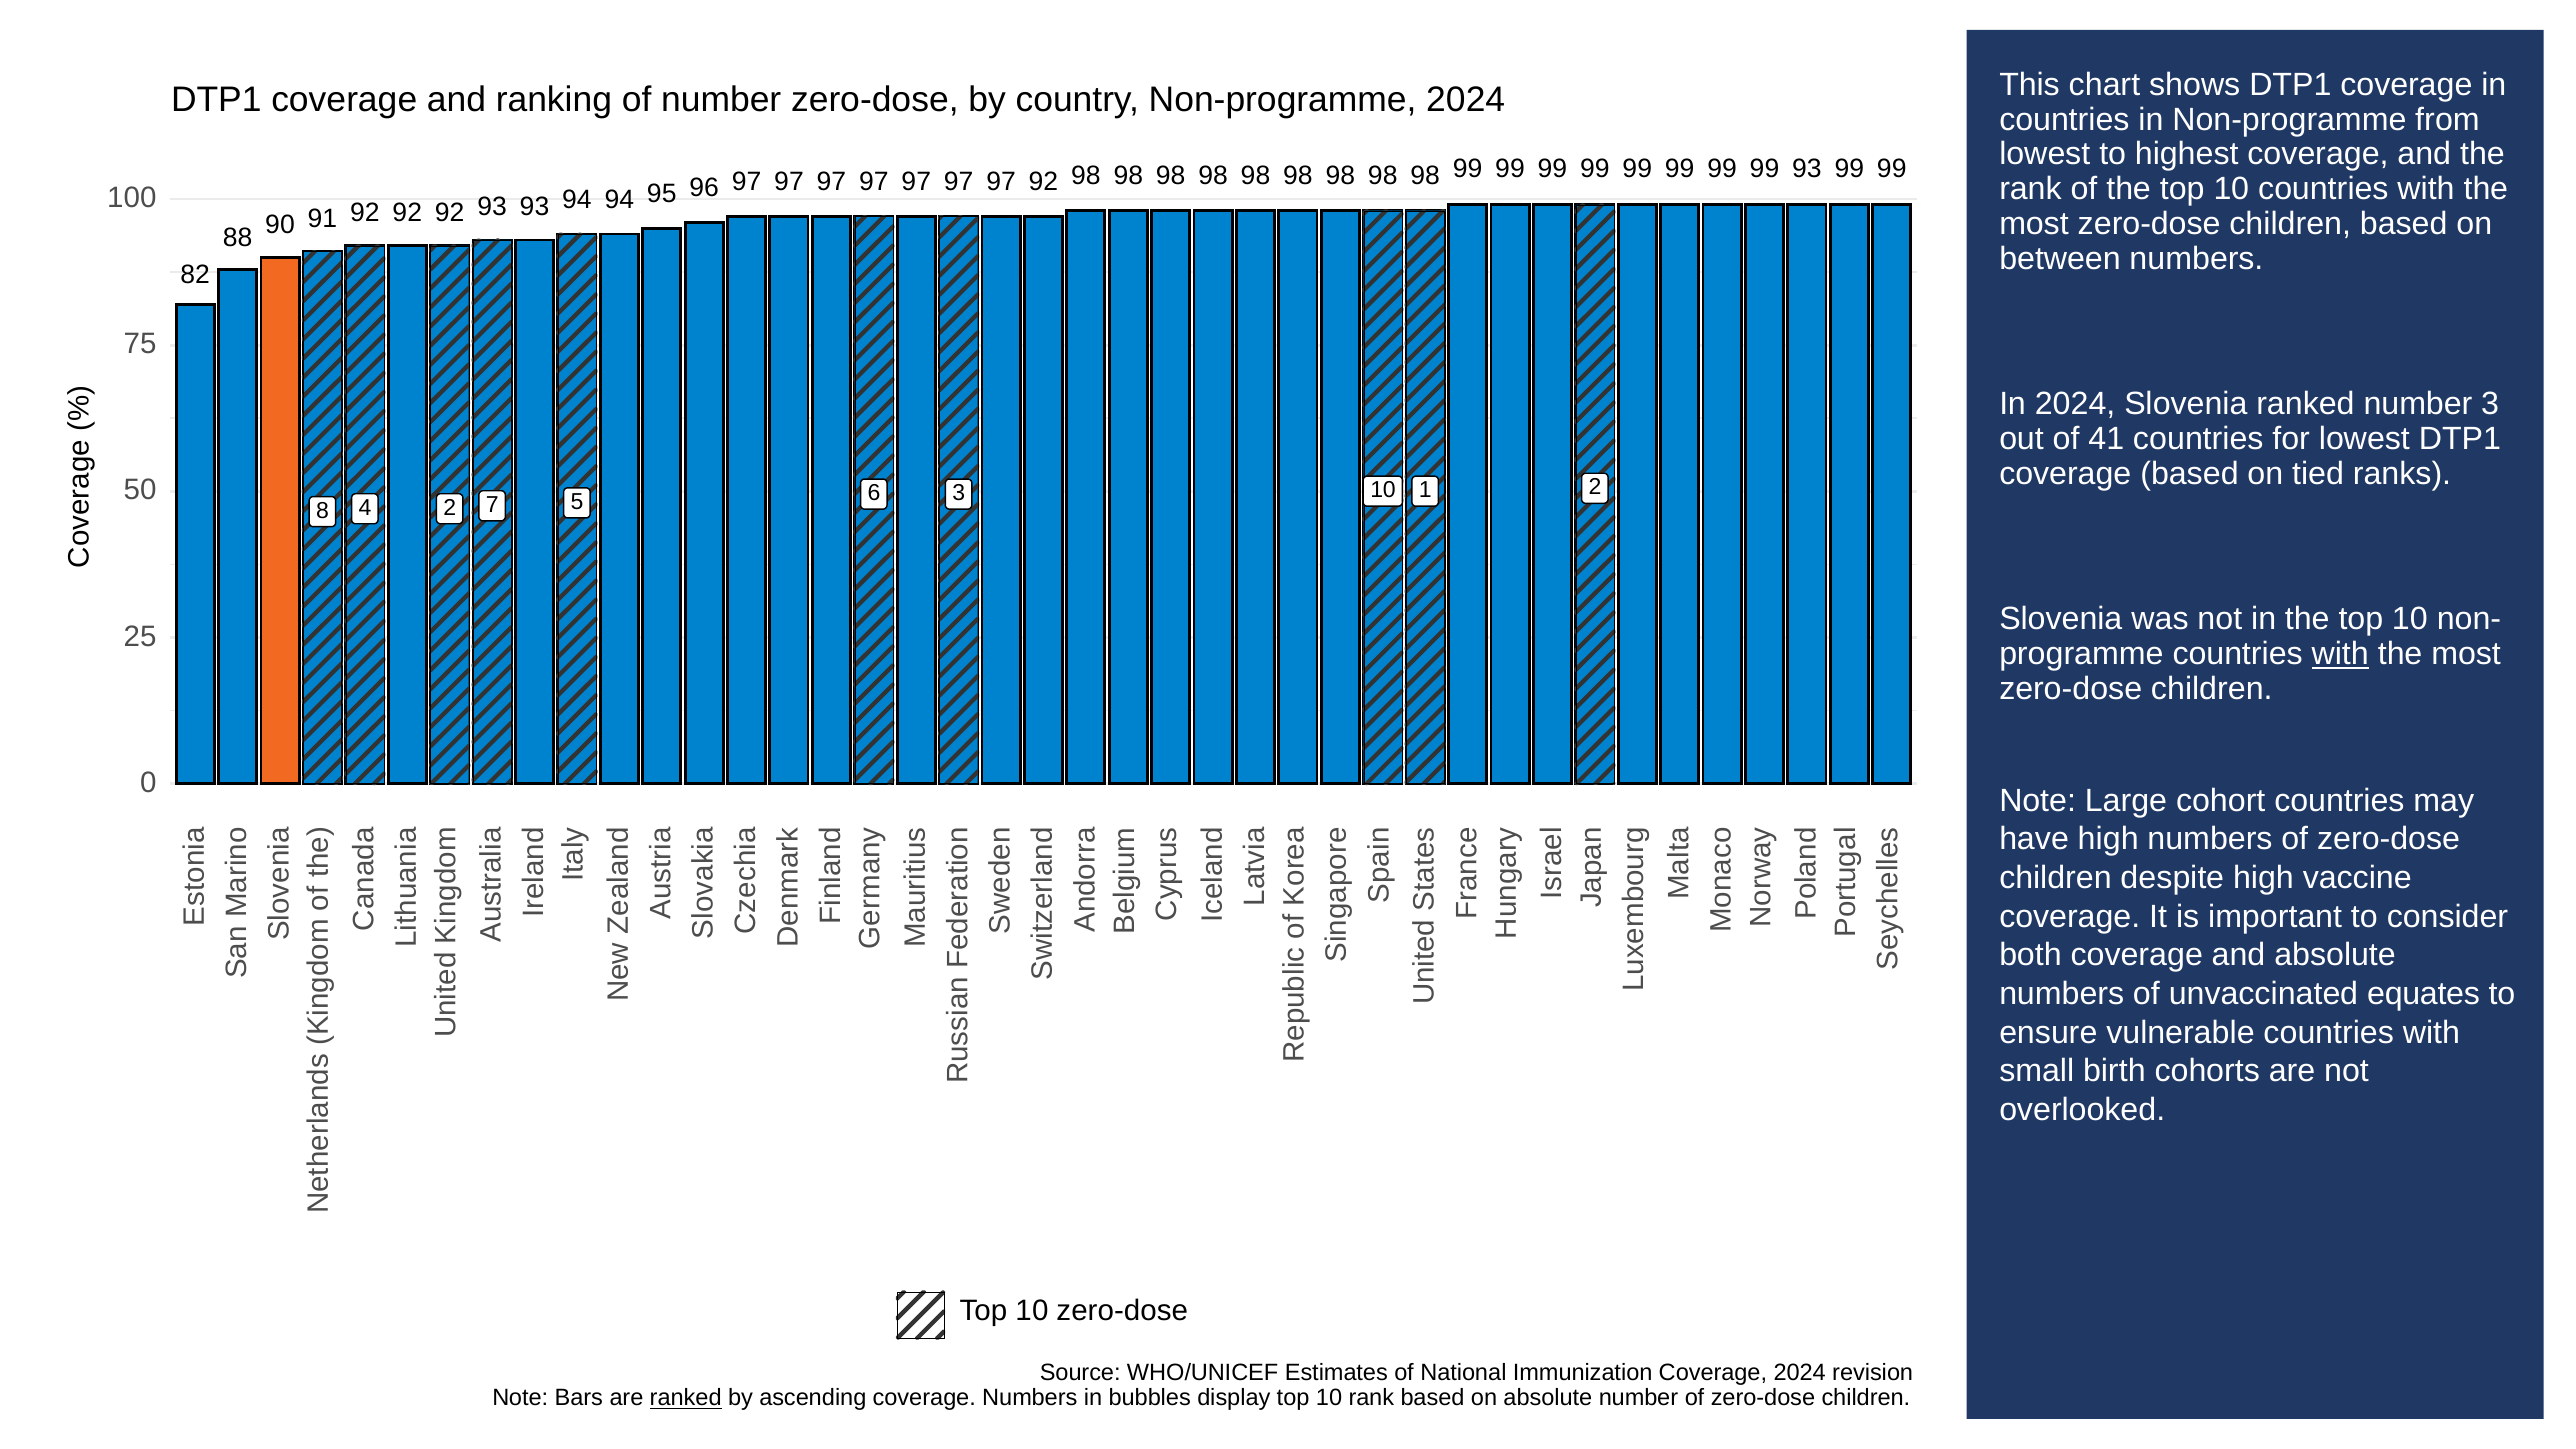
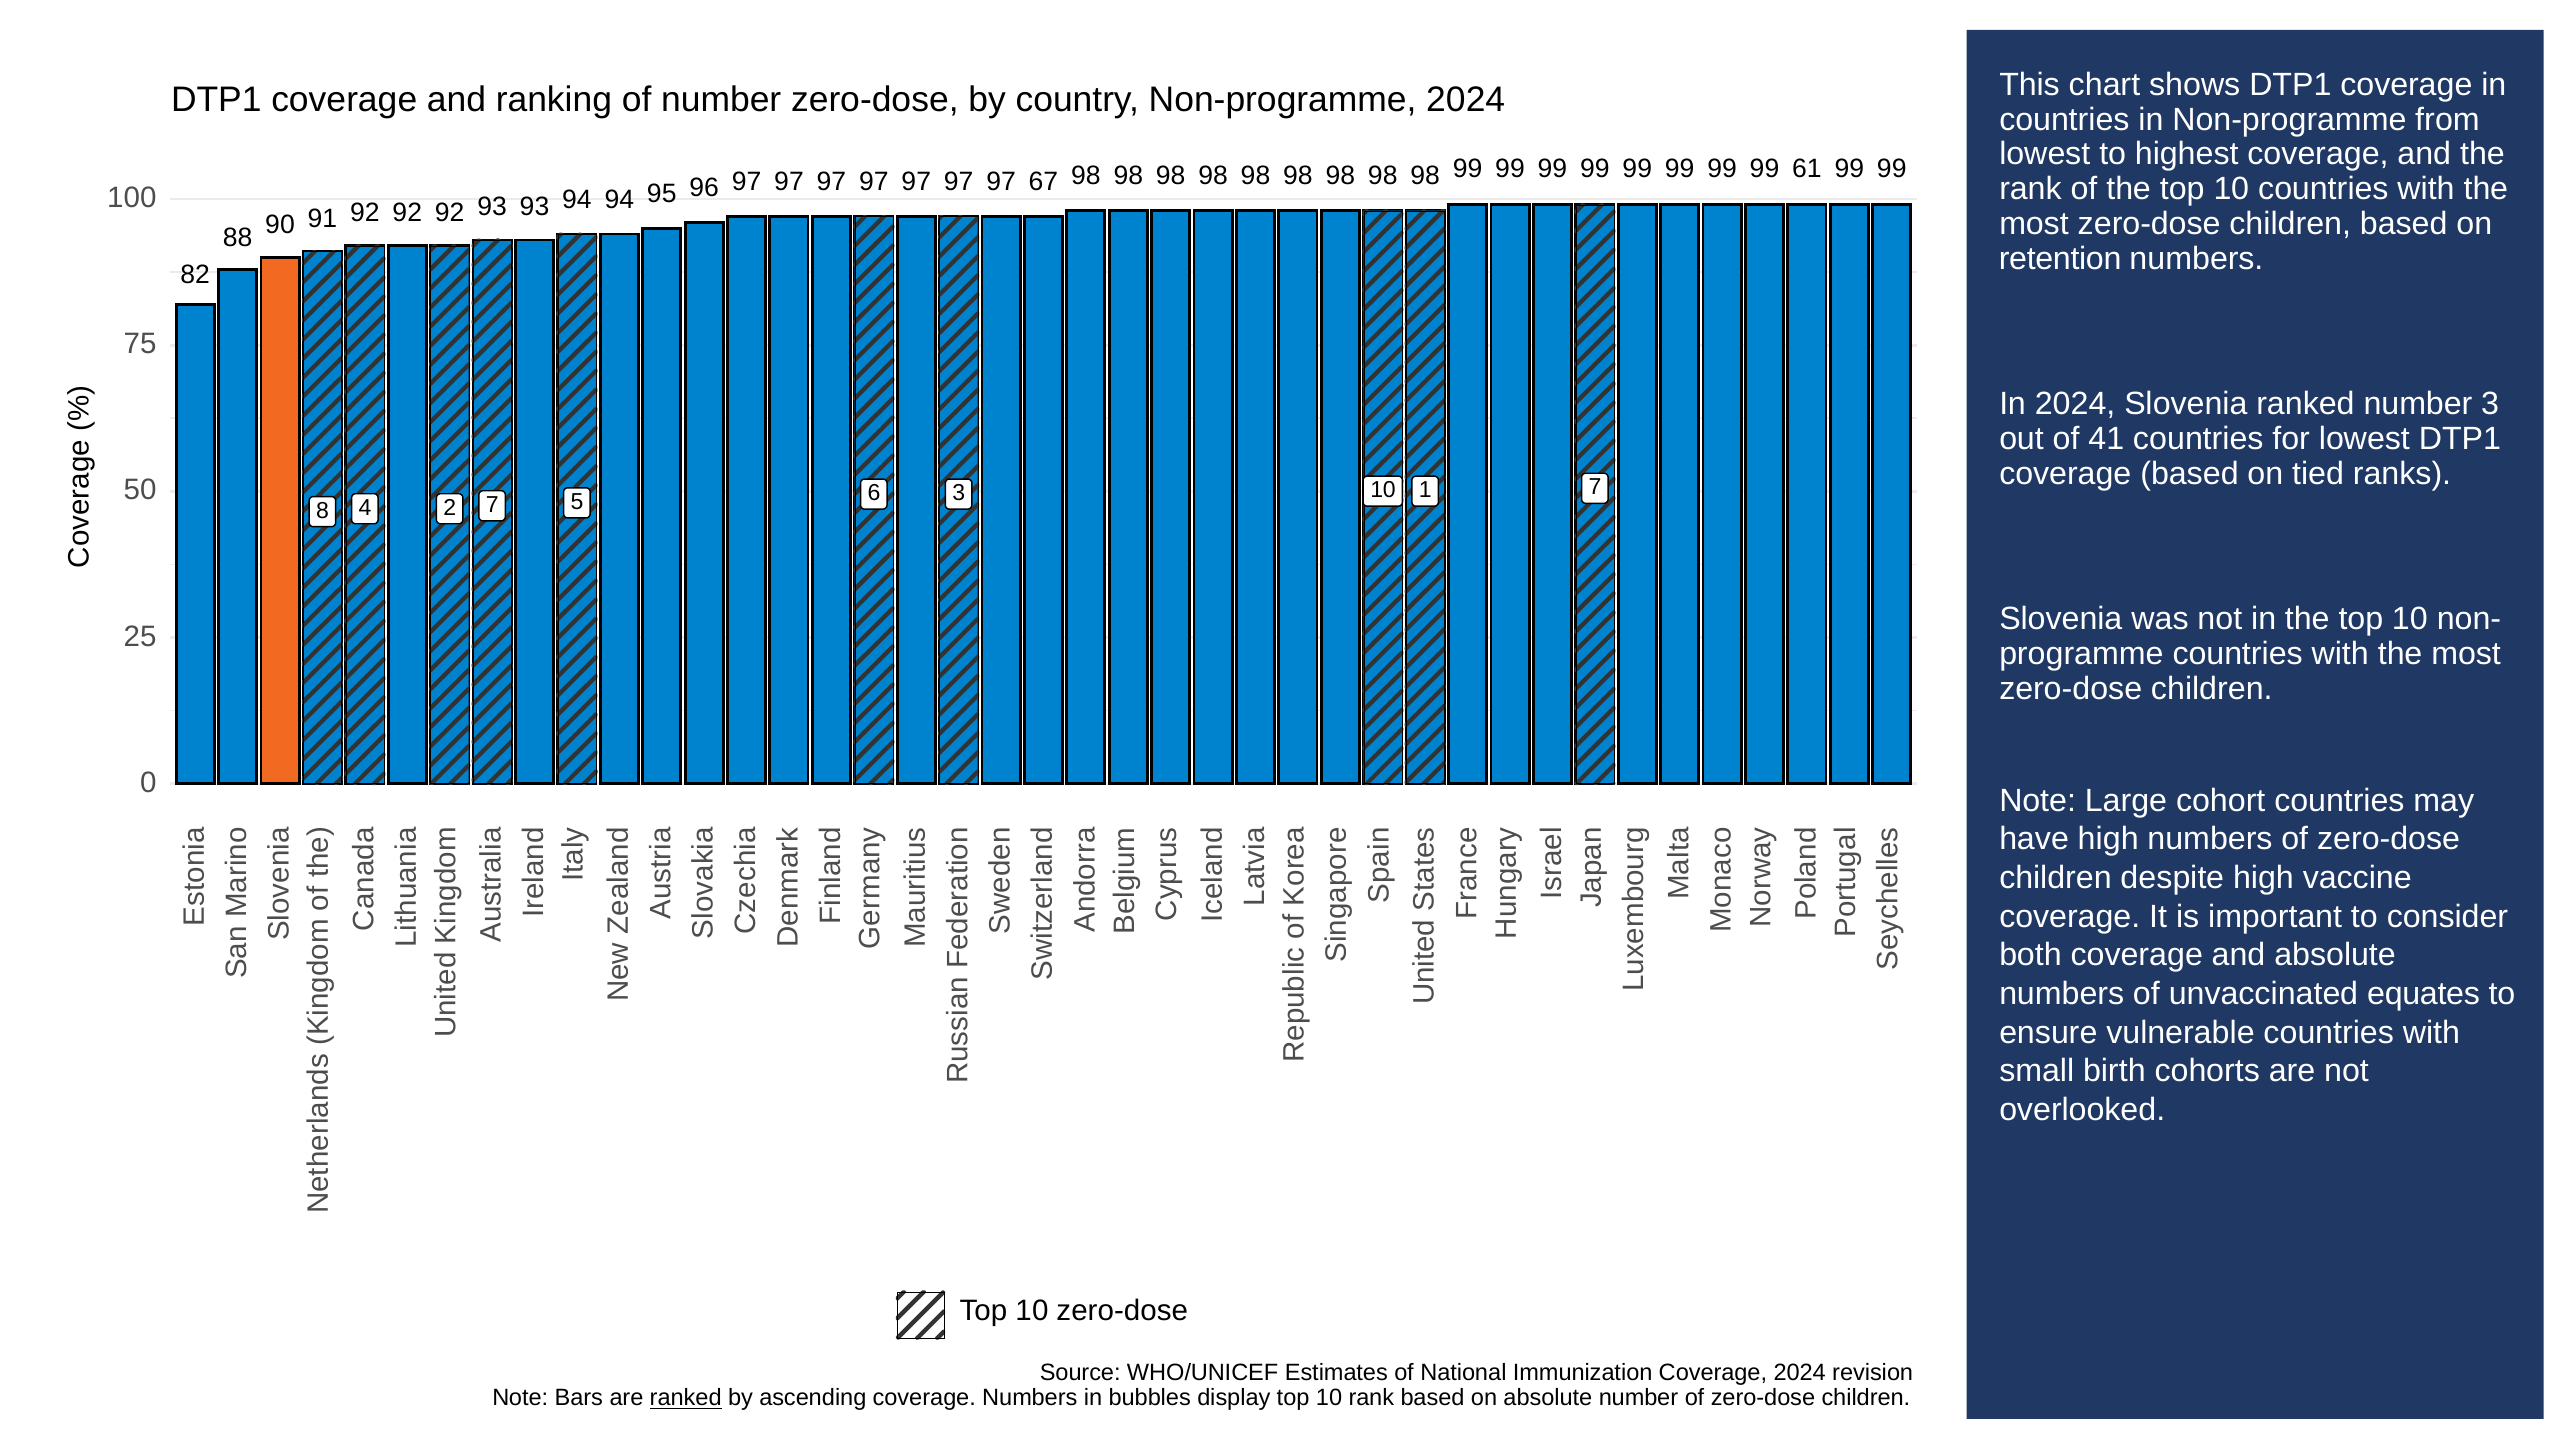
99 93: 93 -> 61 (1807, 169)
97 92: 92 -> 67 (1043, 182)
between: between -> retention (2060, 258)
10 2: 2 -> 7 (1595, 487)
with underline: present -> none (2340, 654)
